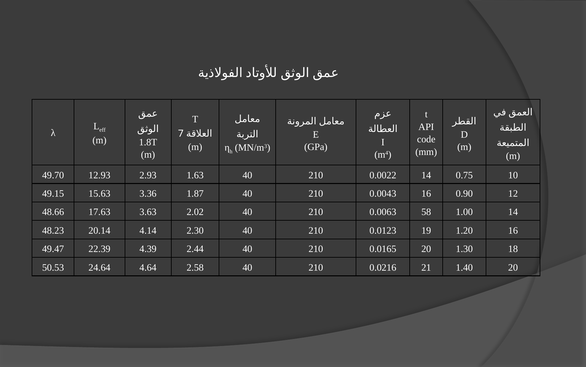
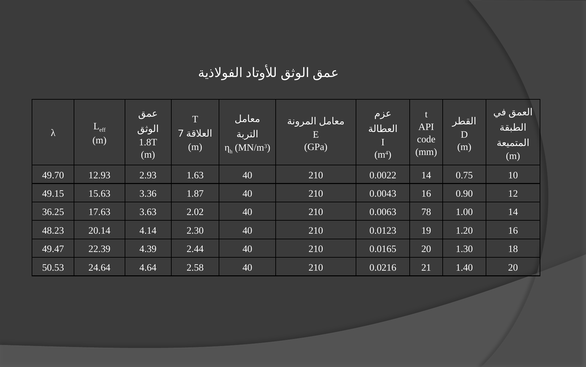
48.66: 48.66 -> 36.25 (53, 212)
58: 58 -> 78 (426, 212)
